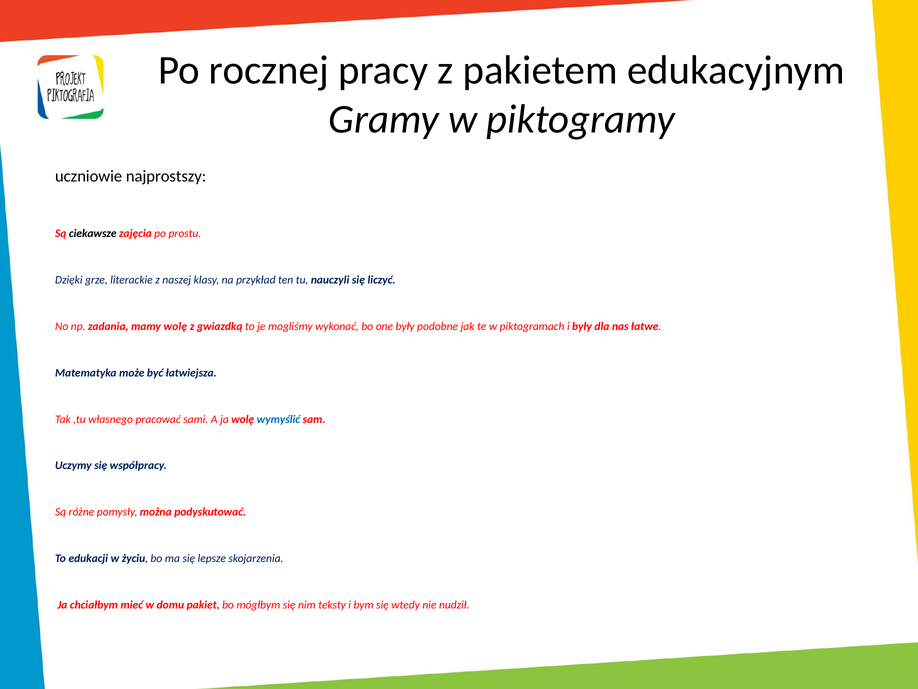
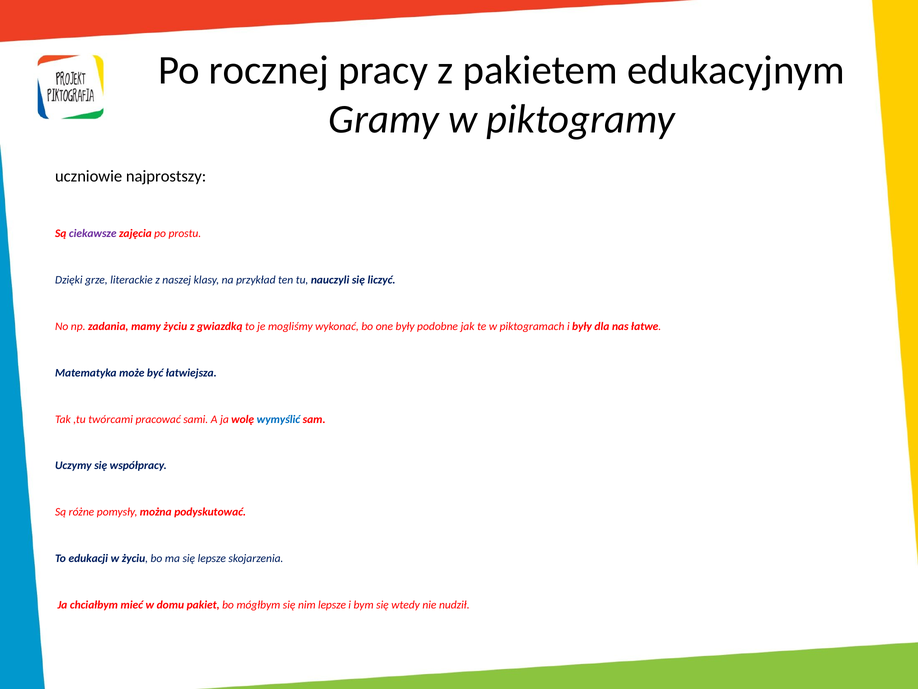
ciekawsze colour: black -> purple (93, 233)
mamy wolę: wolę -> życiu (175, 326)
własnego: własnego -> twórcami (111, 419)
nim teksty: teksty -> lepsze (332, 605)
